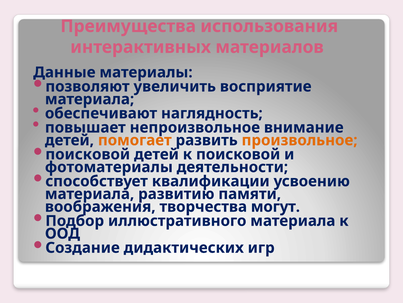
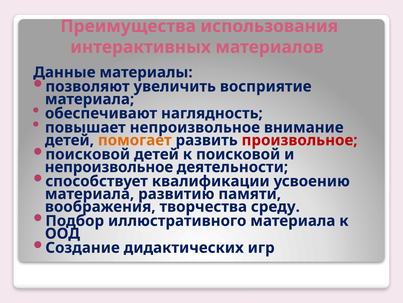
произвольное colour: orange -> red (300, 140)
фотоматериалы: фотоматериалы -> непроизвольное (109, 167)
могут: могут -> среду (275, 206)
